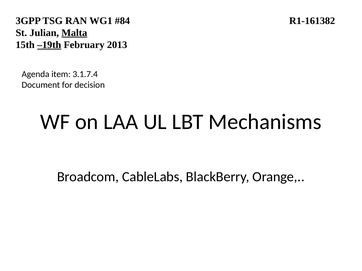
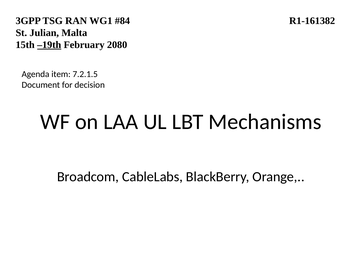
Malta underline: present -> none (74, 33)
2013: 2013 -> 2080 (117, 45)
3.1.7.4: 3.1.7.4 -> 7.2.1.5 (85, 74)
